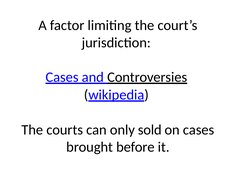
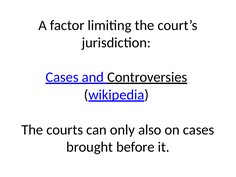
sold: sold -> also (150, 130)
